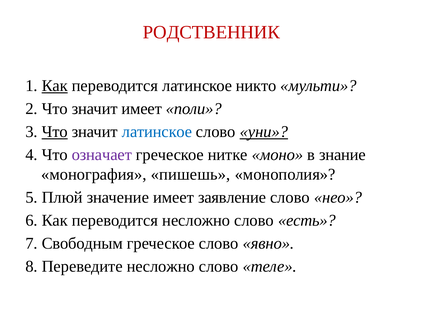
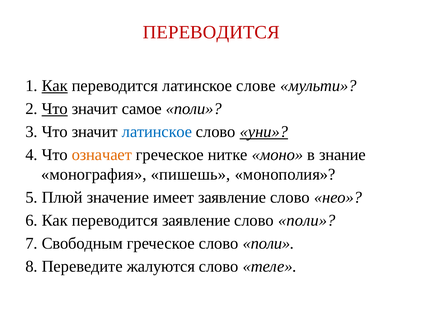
РОДСТВЕННИК: РОДСТВЕННИК -> ПЕРЕВОДИТСЯ (211, 32)
никто: никто -> слове (256, 86)
Что underline: none -> present (55, 109)
значит имеет: имеет -> самое (142, 109)
Что underline: present -> none (55, 132)
означает colour: purple -> orange (102, 155)
переводится несложно: несложно -> заявление (196, 221)
есть: есть -> поли (307, 221)
греческое слово явно: явно -> поли (268, 244)
Переведите несложно: несложно -> жалуются (161, 267)
